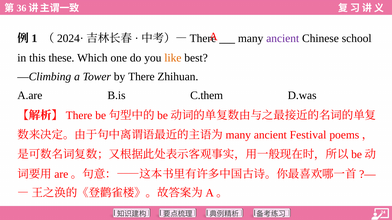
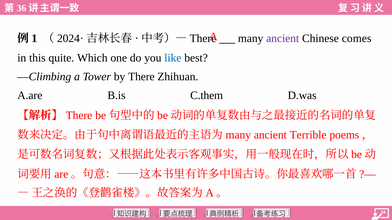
school: school -> comes (357, 38)
these: these -> quite (61, 58)
like colour: orange -> blue (173, 58)
Festival: Festival -> Terrible (308, 135)
